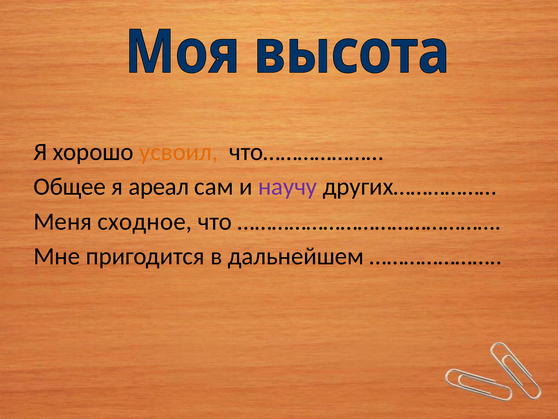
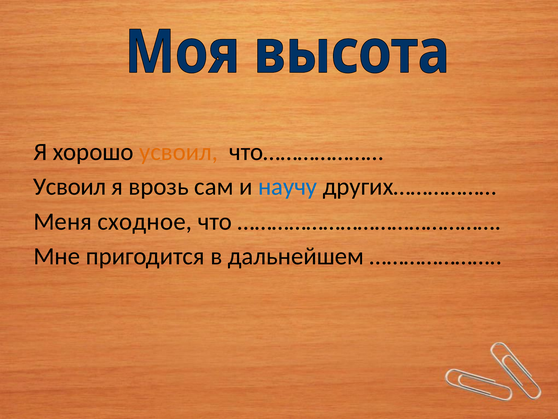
Общее: Общее -> Усвоил (70, 187)
ареал: ареал -> врозь (159, 187)
научу colour: purple -> blue (288, 187)
